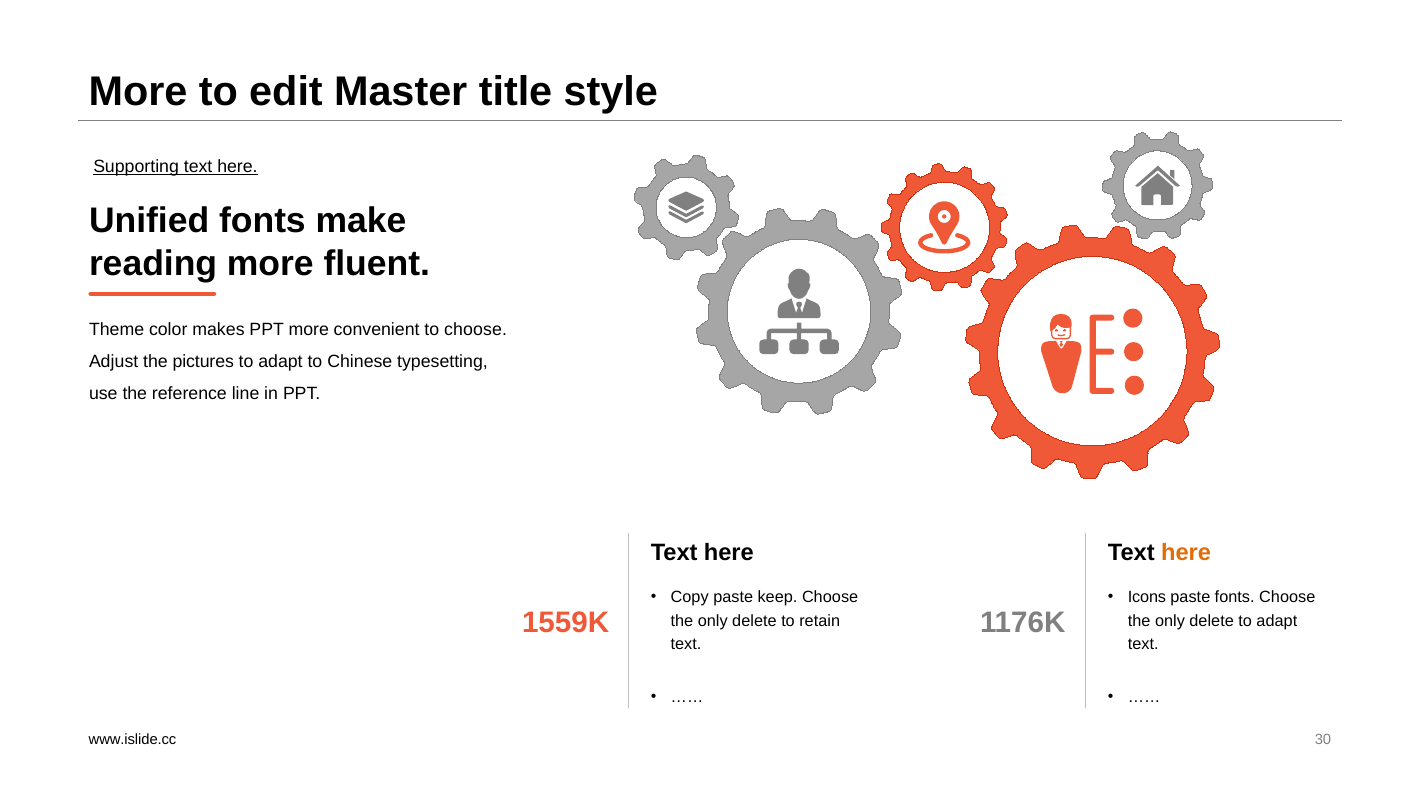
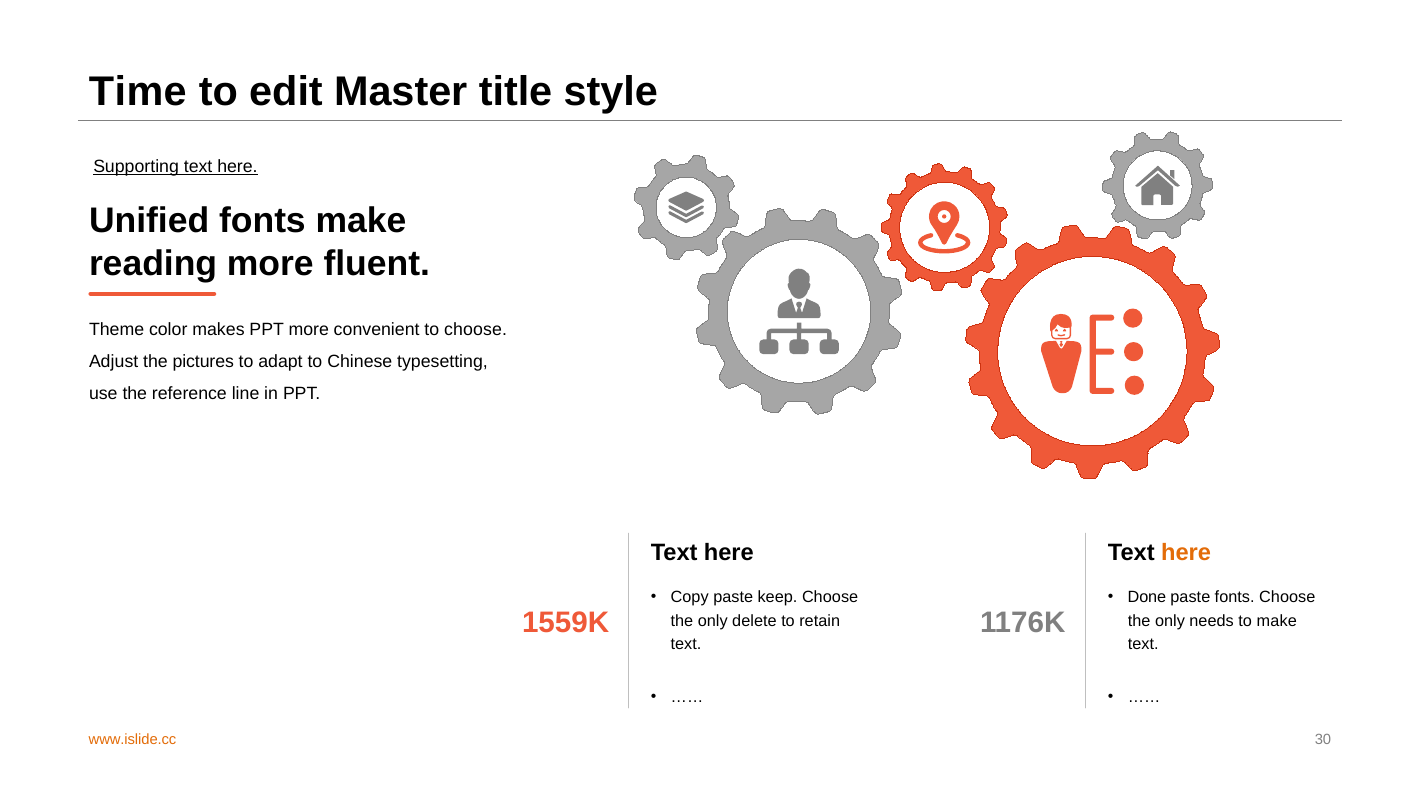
More: More -> Time (138, 92)
Icons: Icons -> Done (1147, 597)
delete: delete -> needs (1212, 621)
adapt: adapt -> make (1277, 621)
www.islide.cc colour: black -> orange (133, 740)
